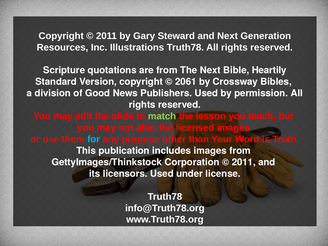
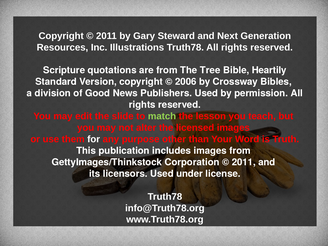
The Next: Next -> Tree (210, 70)
2061: 2061 -> 2006 (186, 82)
for colour: light blue -> white (94, 139)
